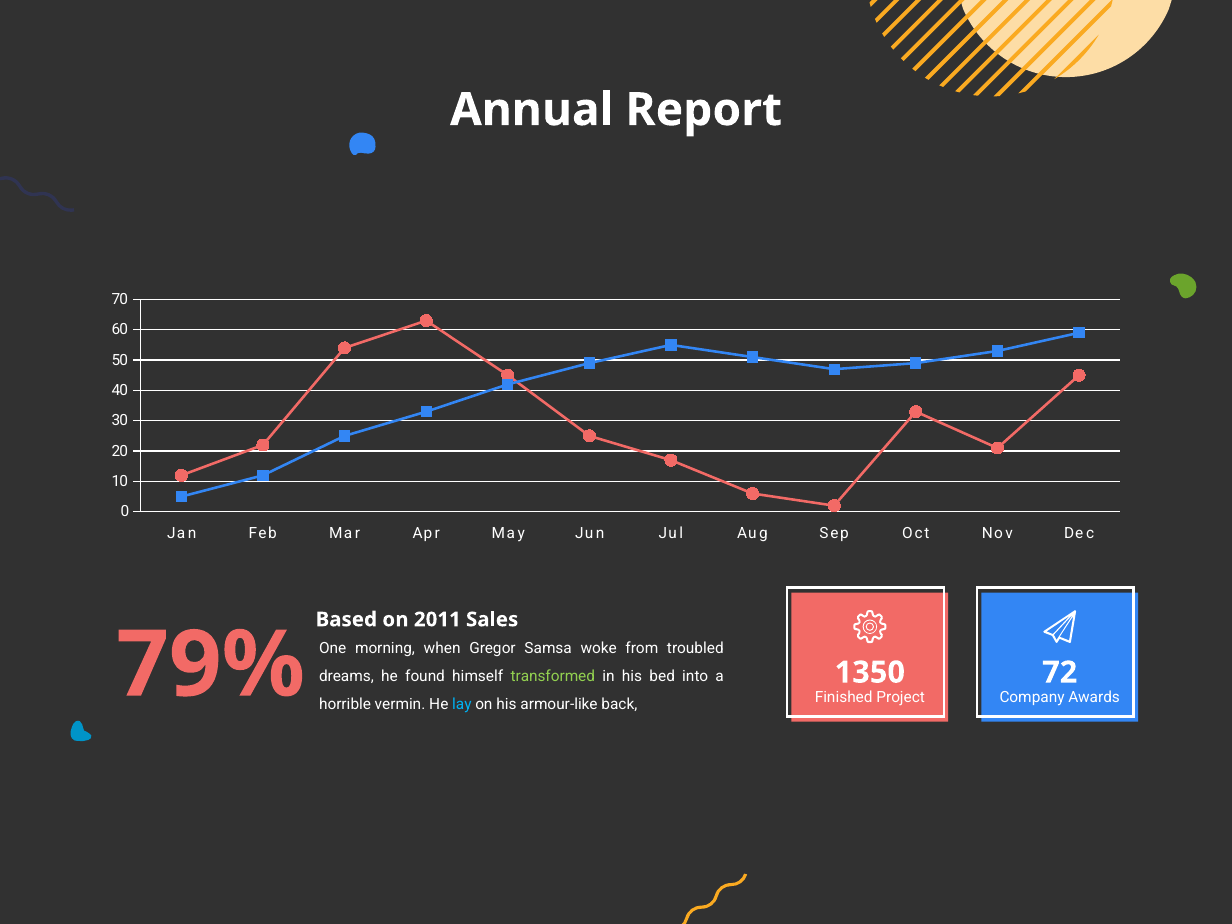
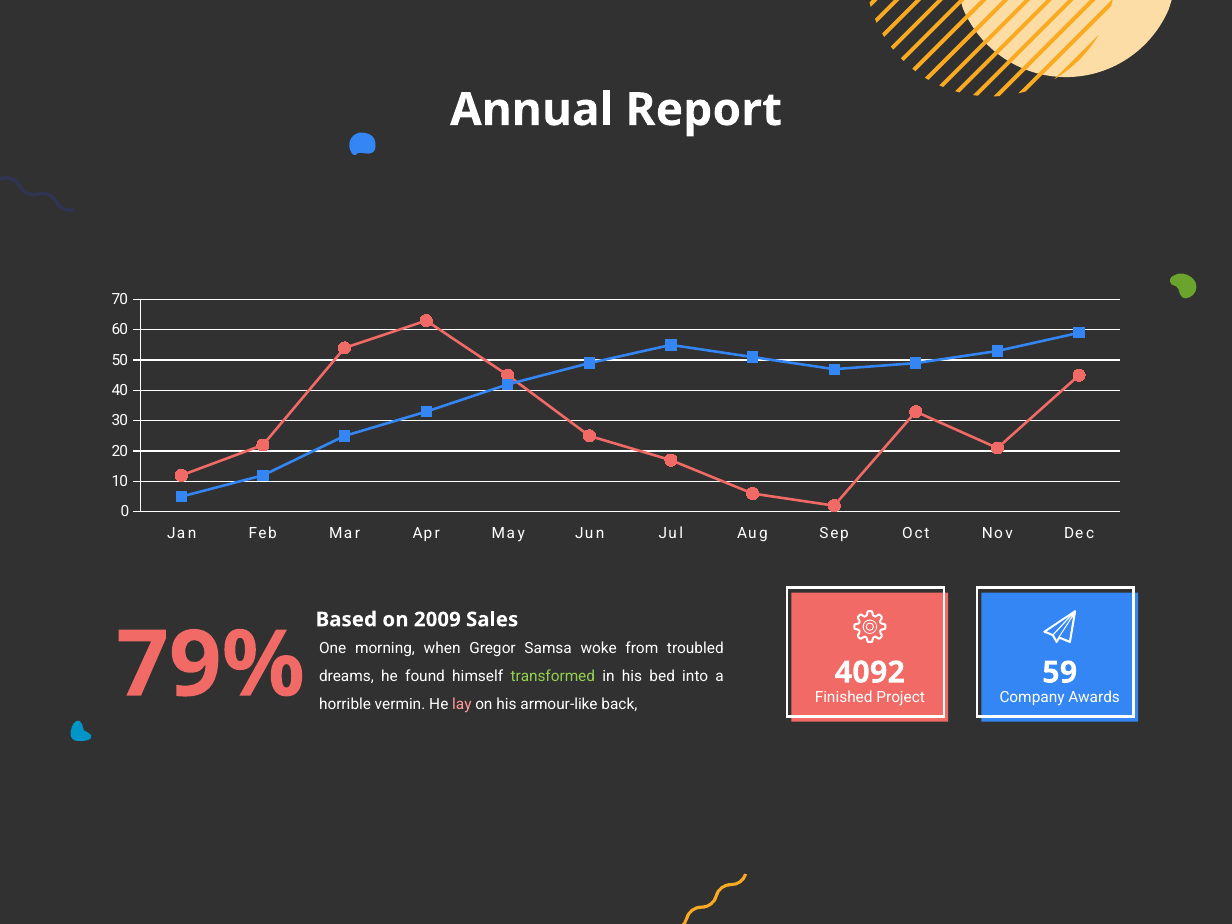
2011: 2011 -> 2009 (437, 620)
1350: 1350 -> 4092 (870, 672)
72: 72 -> 59 (1060, 672)
lay colour: light blue -> pink (462, 704)
